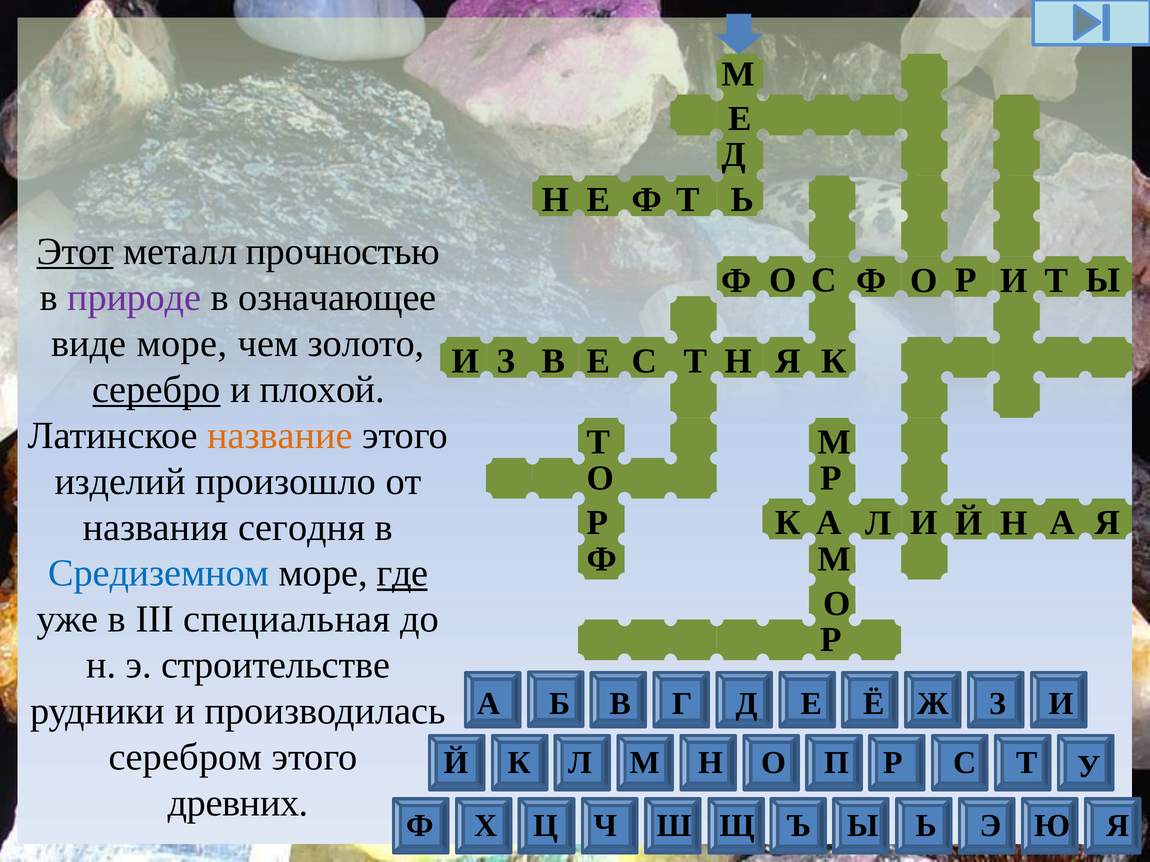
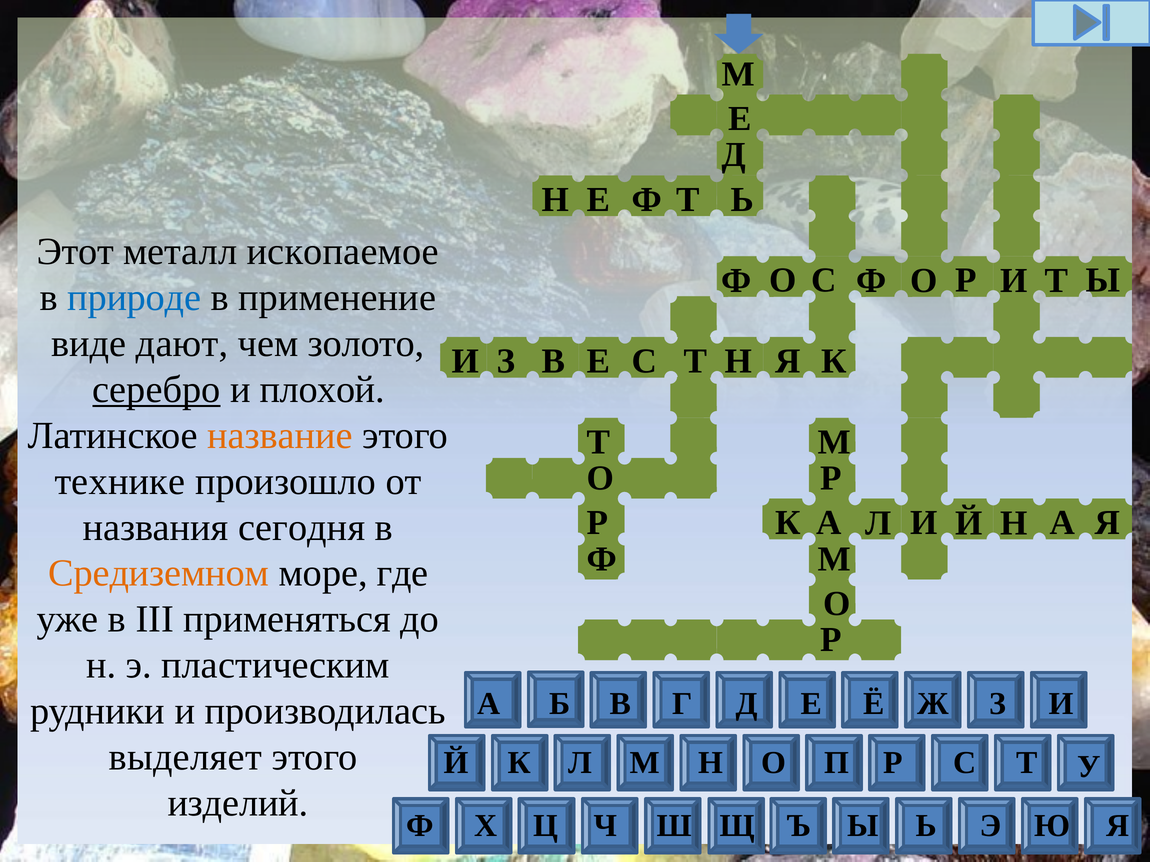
Этот underline: present -> none (75, 252)
прочностью: прочностью -> ископаемое (343, 252)
природе colour: purple -> blue (134, 298)
означающее: означающее -> применение (337, 298)
виде море: море -> дают (182, 344)
изделий: изделий -> технике (120, 482)
Средиземном colour: blue -> orange (159, 574)
где underline: present -> none (403, 574)
специальная: специальная -> применяться (287, 620)
строительстве: строительстве -> пластическим (275, 666)
серебром: серебром -> выделяет (185, 758)
древних: древних -> изделий (238, 804)
